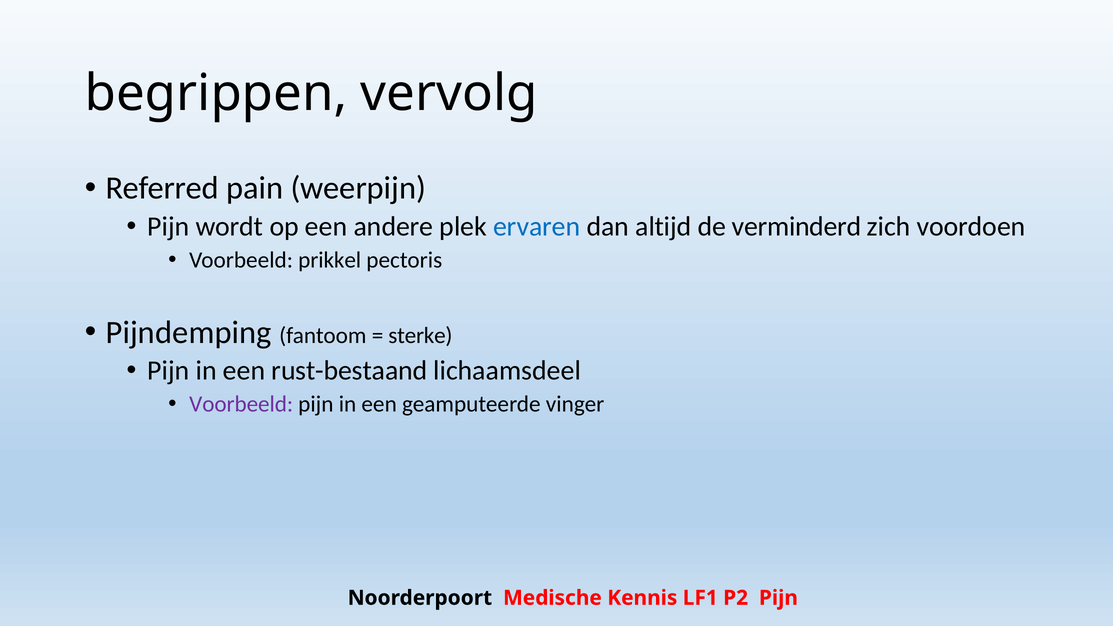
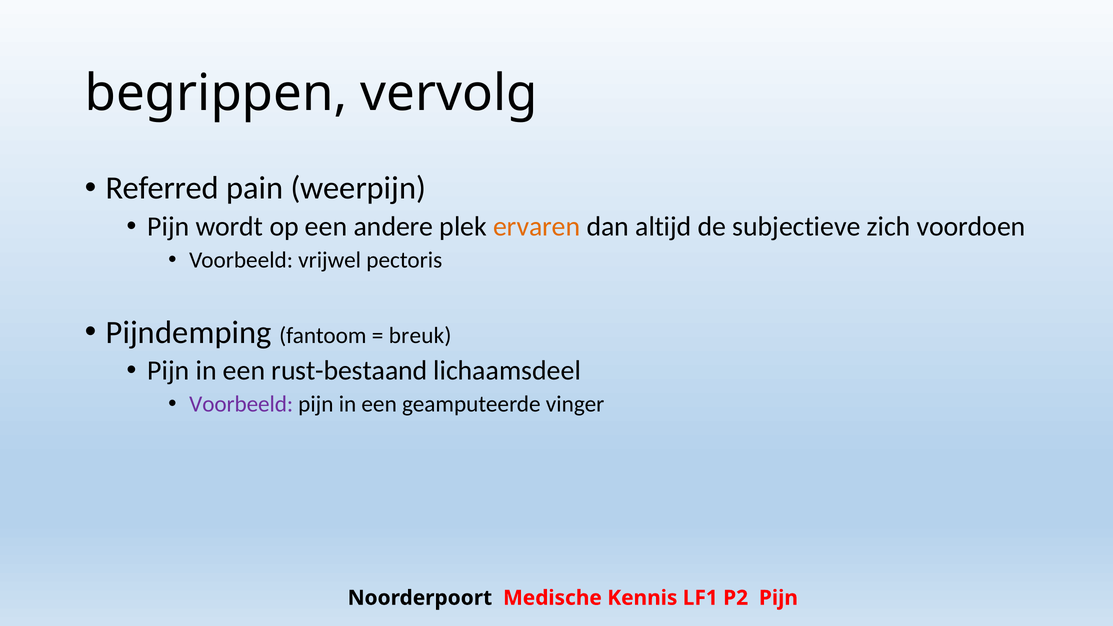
ervaren colour: blue -> orange (537, 227)
verminderd: verminderd -> subjectieve (796, 227)
prikkel: prikkel -> vrijwel (330, 260)
sterke: sterke -> breuk (420, 335)
